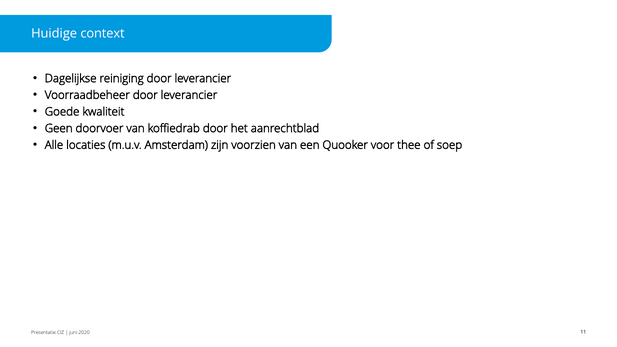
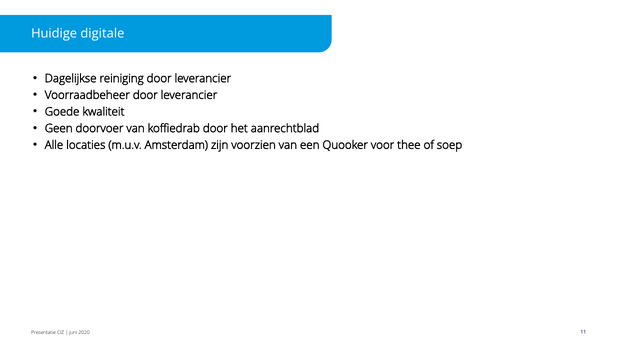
context: context -> digitale (102, 34)
